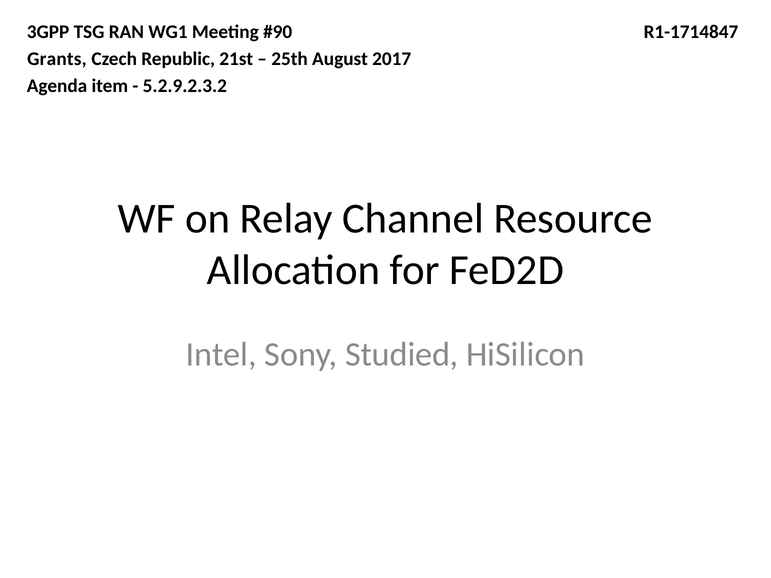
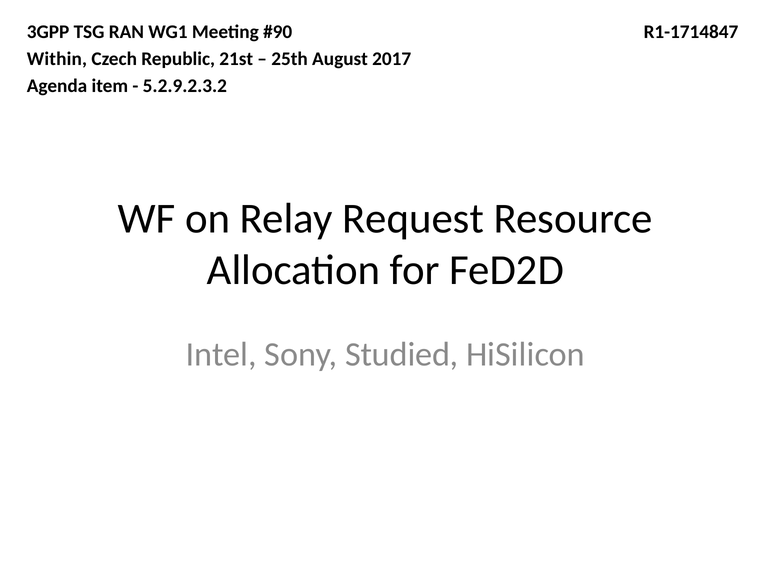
Grants: Grants -> Within (57, 59)
Channel: Channel -> Request (413, 219)
